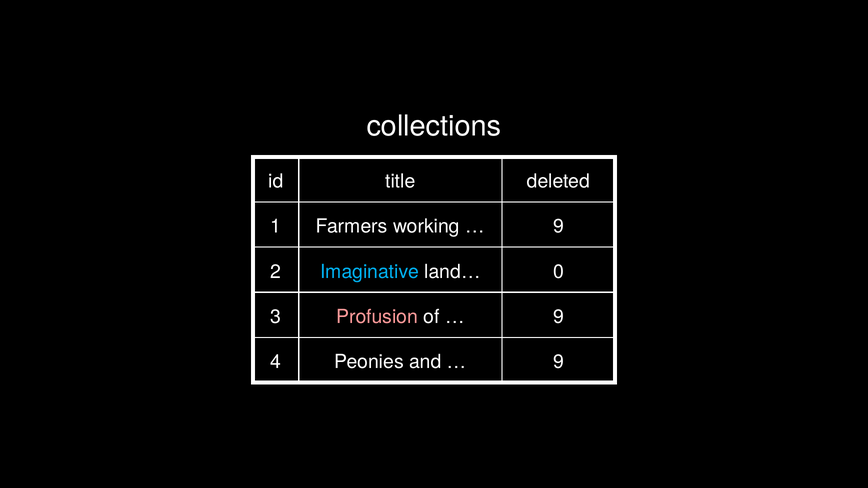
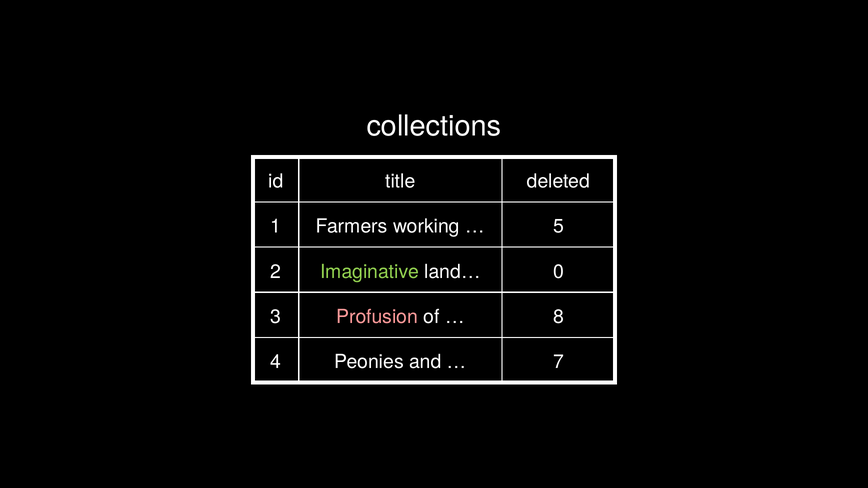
9: 9 -> 5 (558, 227)
Imaginative colour: light blue -> light green (370, 272)
9: 9 -> 8 (558, 317)
9: 9 -> 7 (558, 362)
